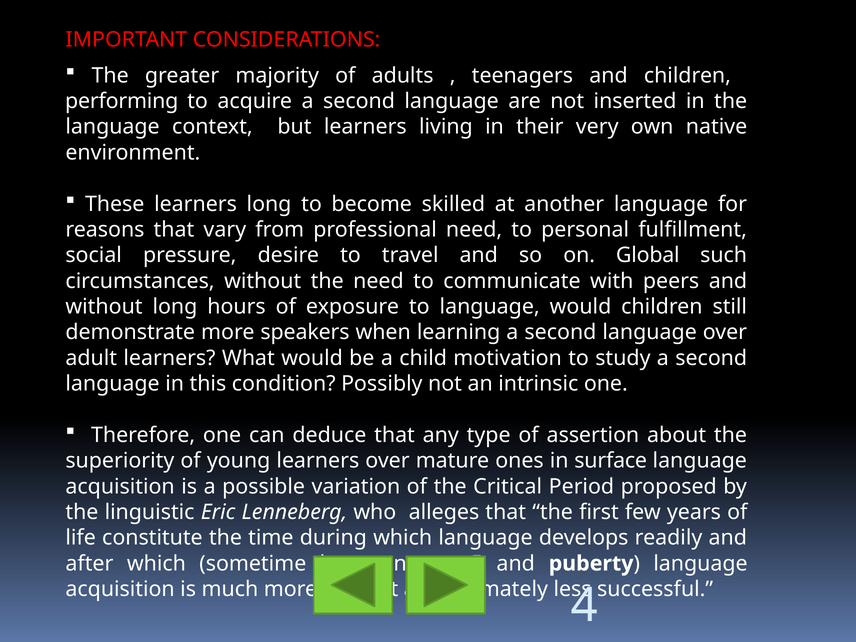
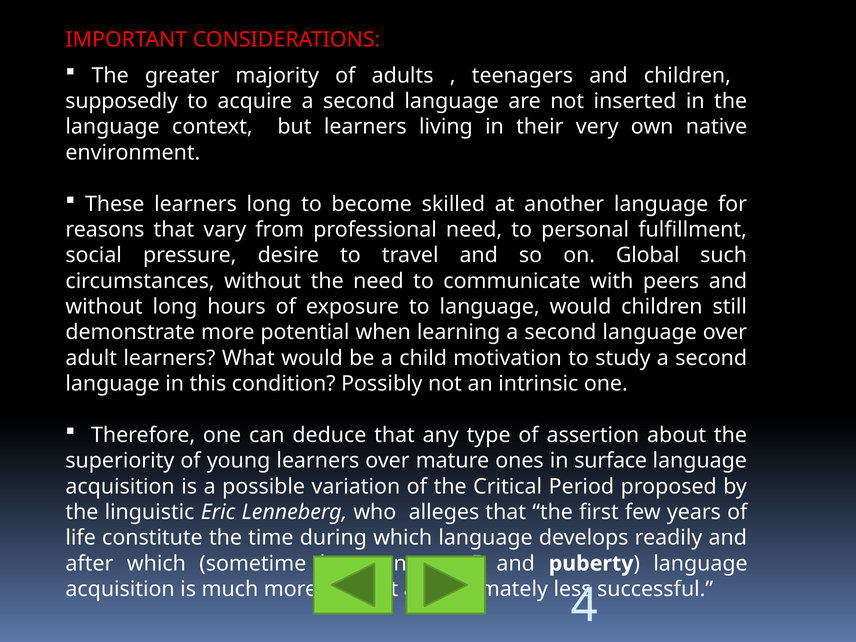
performing: performing -> supposedly (122, 101)
speakers: speakers -> potential (305, 332)
